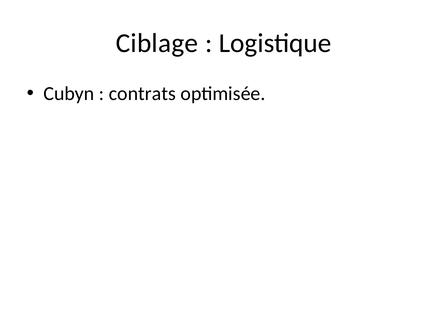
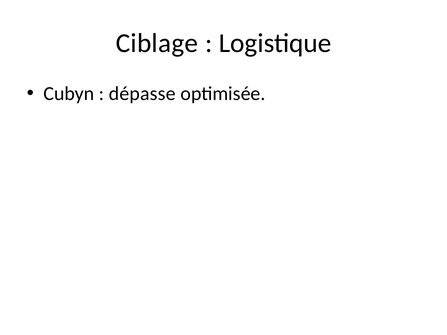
contrats: contrats -> dépasse (142, 94)
